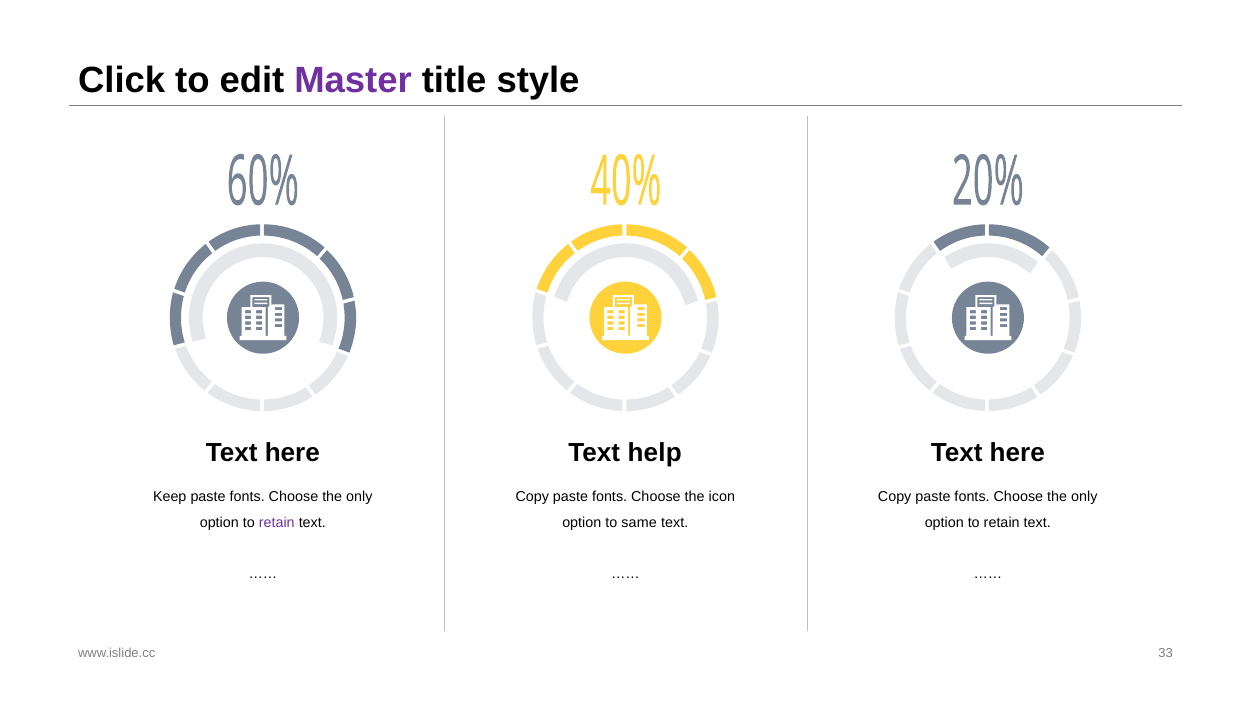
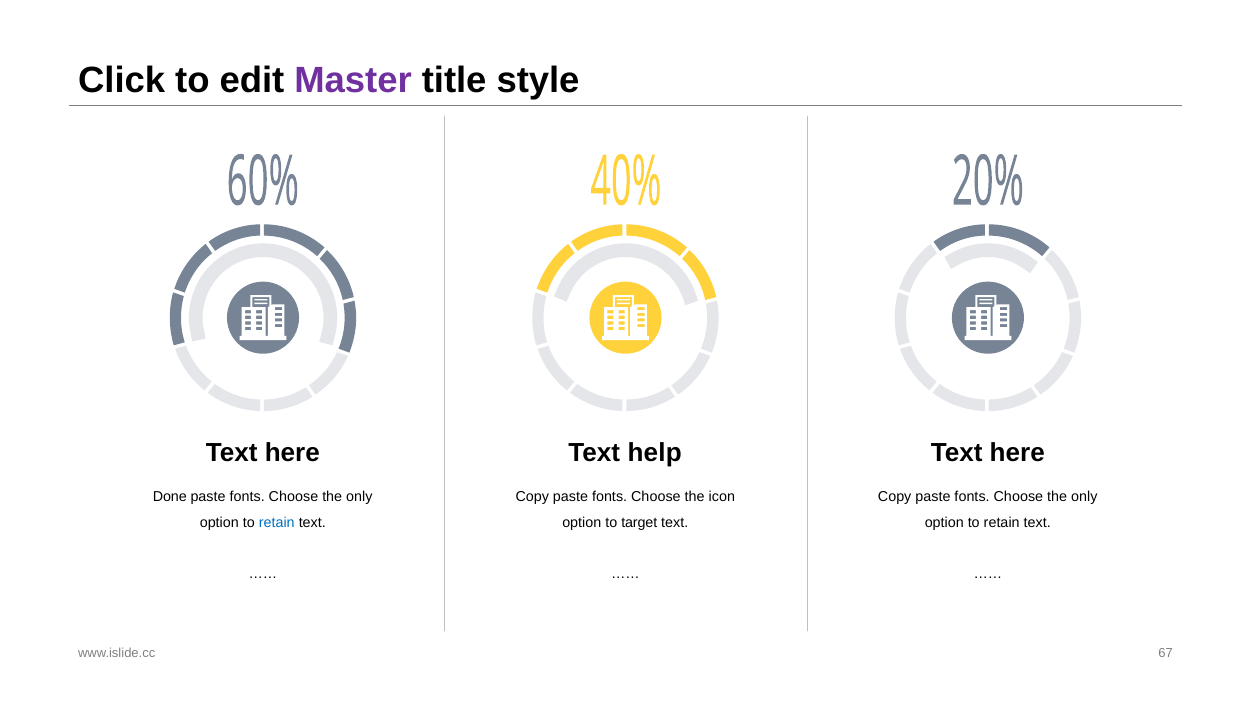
Keep: Keep -> Done (170, 496)
retain colour: purple -> blue (277, 522)
same: same -> target (639, 522)
33: 33 -> 67 (1166, 653)
